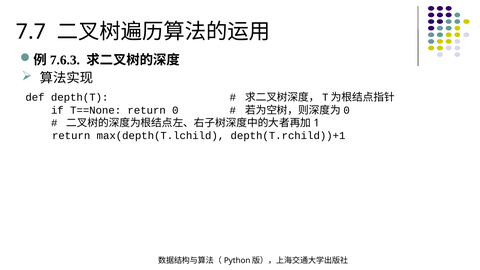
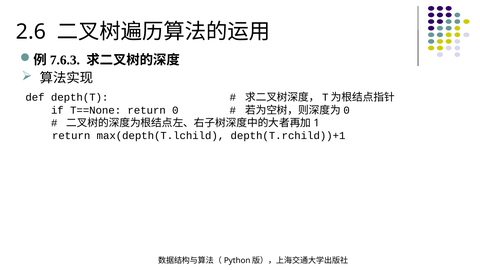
7.7: 7.7 -> 2.6 (31, 32)
